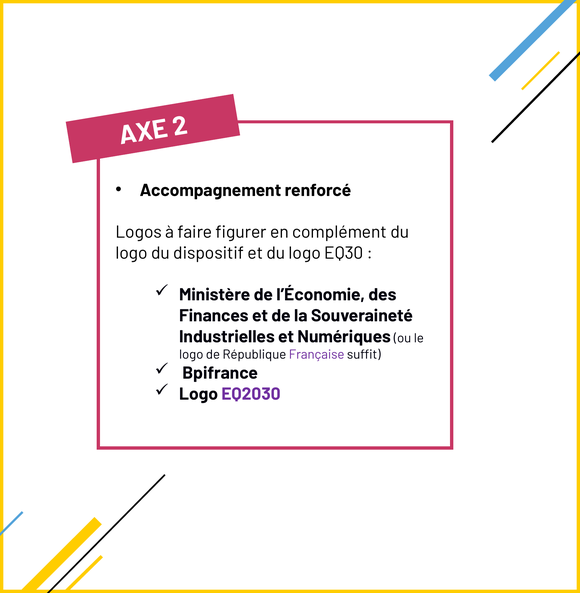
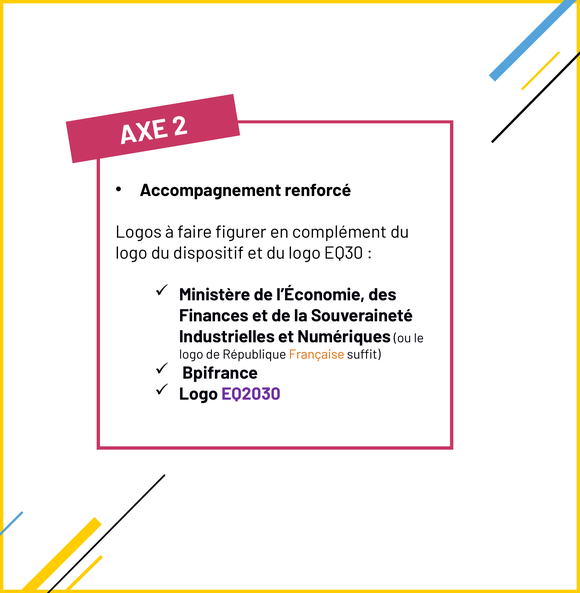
Française colour: purple -> orange (317, 354)
